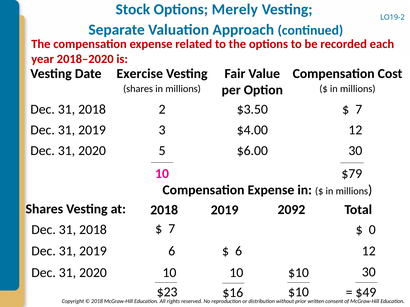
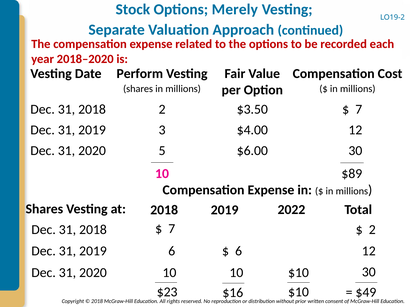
Exercise: Exercise -> Perform (140, 74)
$79: $79 -> $89 (352, 174)
2092: 2092 -> 2022 (291, 210)
0: 0 -> 2 (372, 230)
